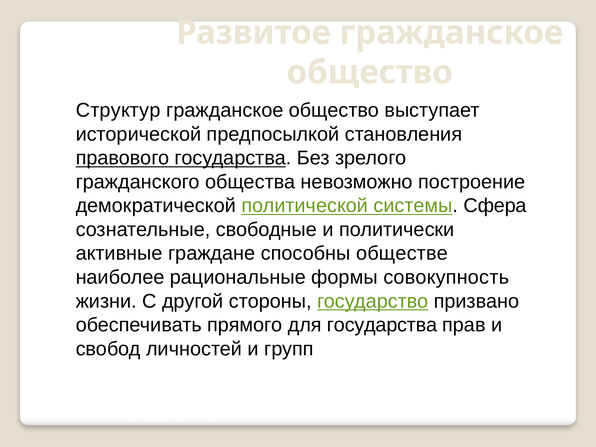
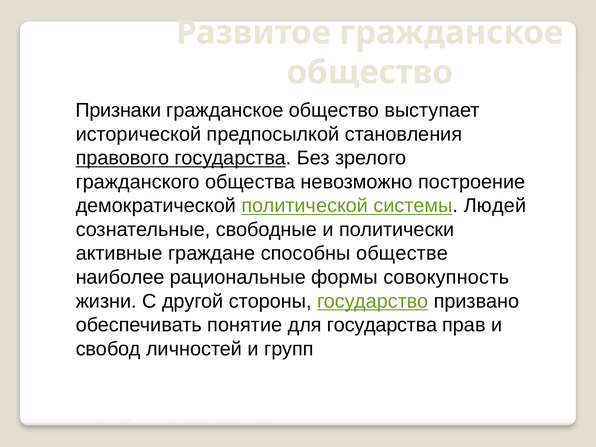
Структур: Структур -> Признаки (118, 110)
Сфера: Сфера -> Людей (495, 206)
прямого: прямого -> понятие (245, 325)
